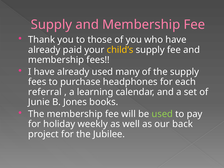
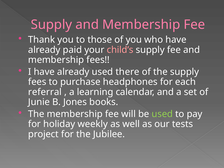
child’s colour: yellow -> pink (120, 50)
many: many -> there (127, 72)
back: back -> tests (183, 124)
